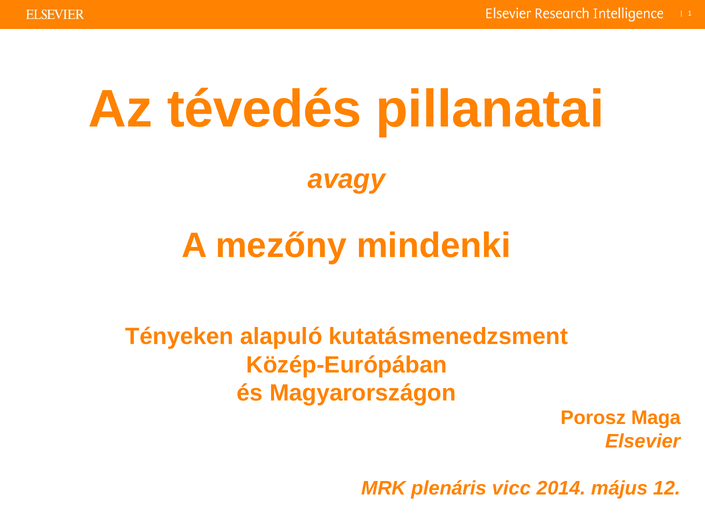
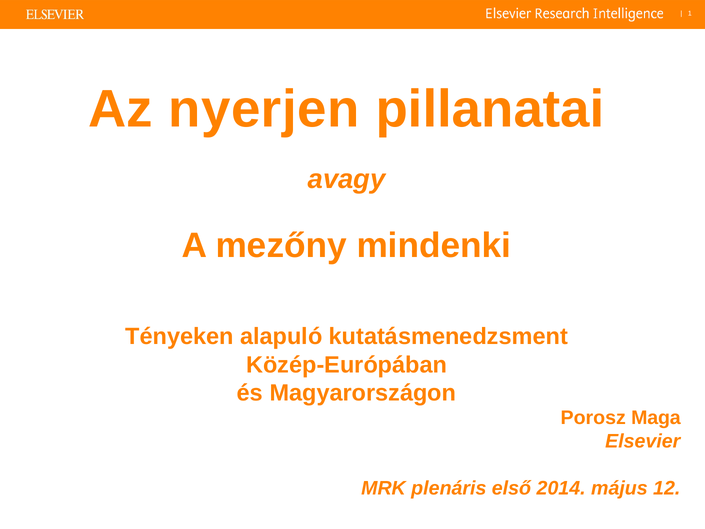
tévedés: tévedés -> nyerjen (264, 109)
vicc: vicc -> első (511, 488)
